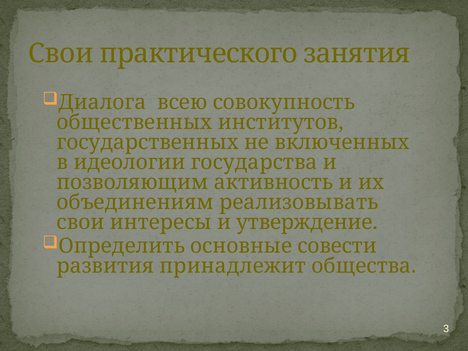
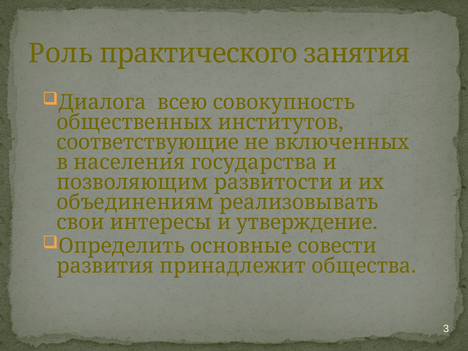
Свои: Свои -> Роль (61, 53)
государственных: государственных -> соответствующие (148, 142)
идеологии: идеологии -> населения (129, 162)
активность: активность -> развитости (273, 182)
